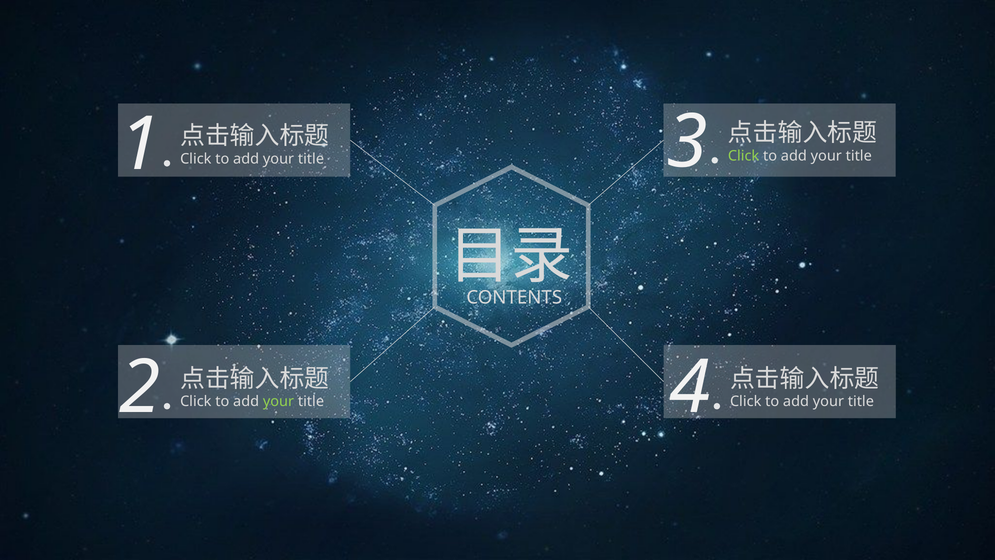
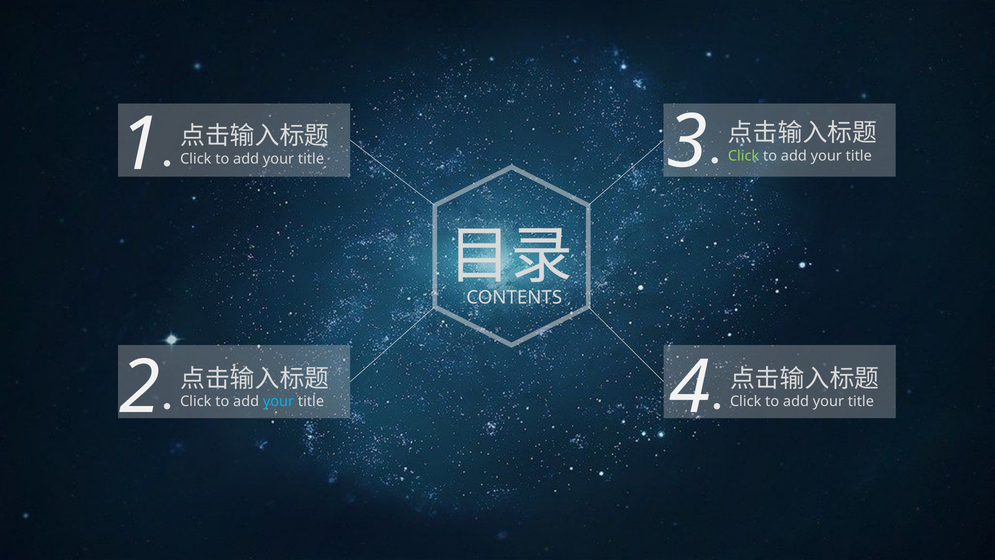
your colour: light green -> light blue (278, 401)
